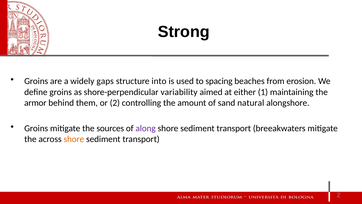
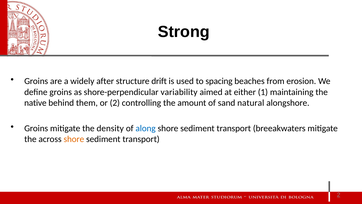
gaps: gaps -> after (105, 81)
into: into -> drift (159, 81)
armor: armor -> native (35, 103)
sources: sources -> density (110, 128)
along colour: purple -> blue (146, 128)
